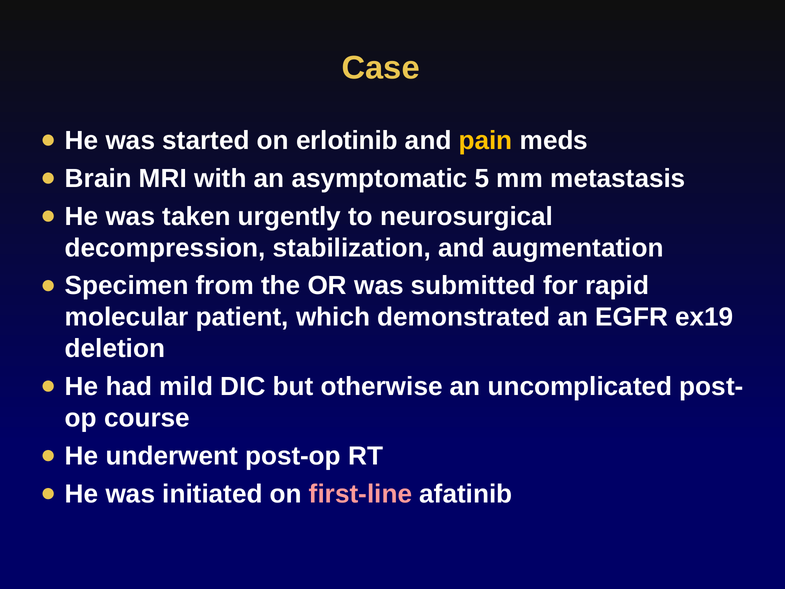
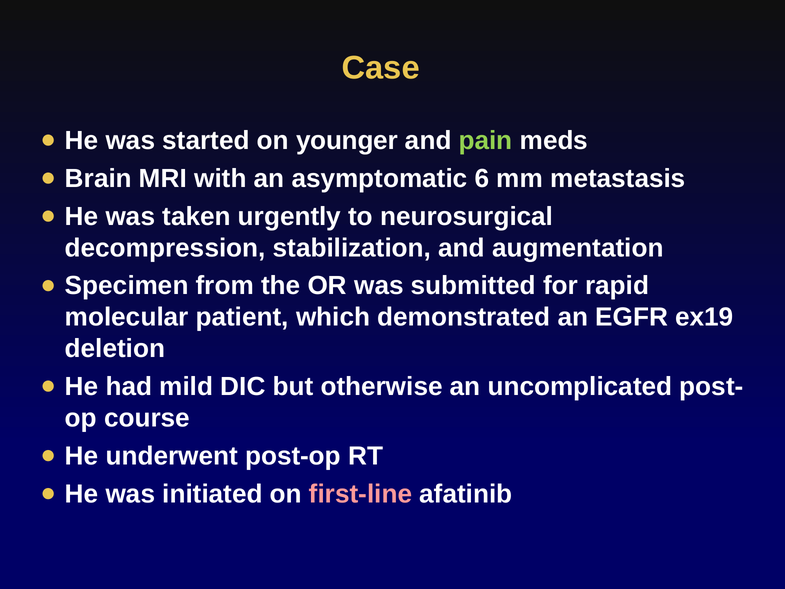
erlotinib: erlotinib -> younger (347, 140)
pain colour: yellow -> light green (486, 140)
5: 5 -> 6 (482, 178)
